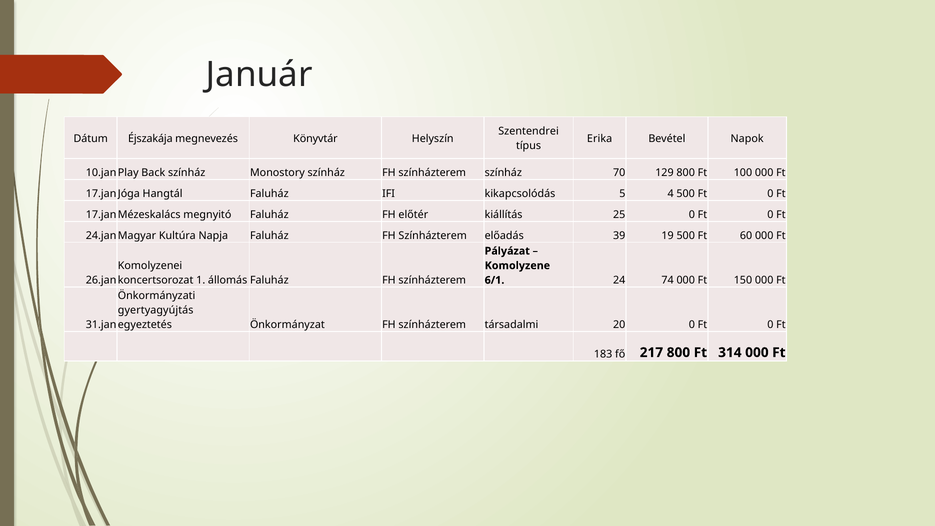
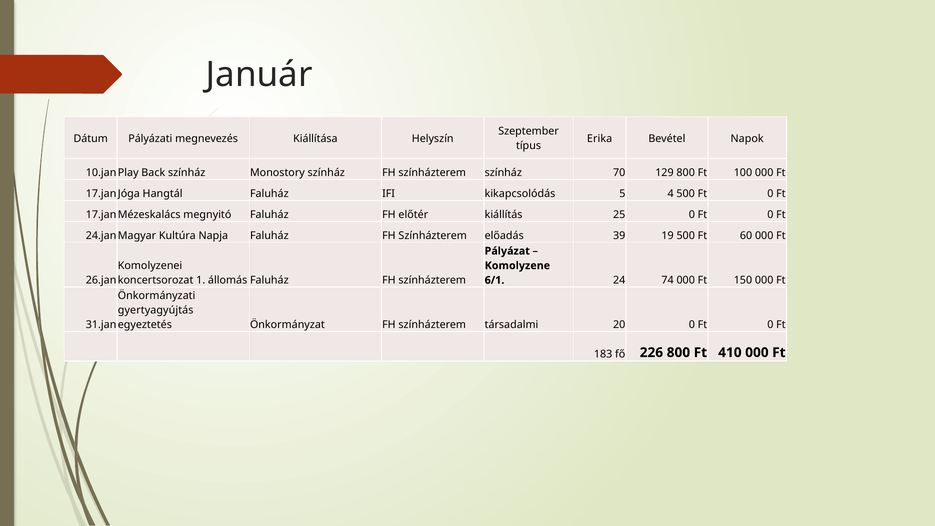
Szentendrei: Szentendrei -> Szeptember (529, 131)
Éjszakája: Éjszakája -> Pályázati (150, 139)
Könyvtár: Könyvtár -> Kiállítása (315, 139)
217: 217 -> 226 (651, 352)
314: 314 -> 410 (730, 352)
